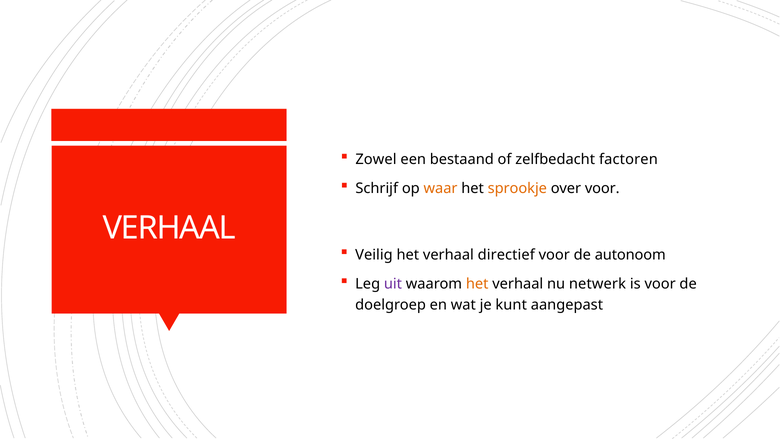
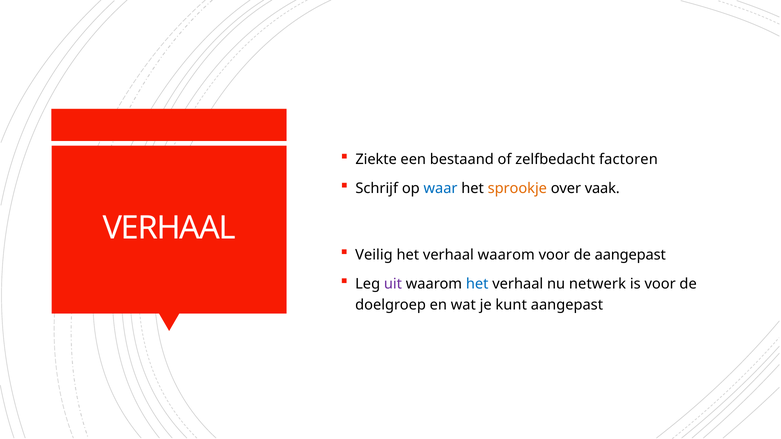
Zowel: Zowel -> Ziekte (376, 159)
waar colour: orange -> blue (441, 189)
over voor: voor -> vaak (602, 189)
verhaal directief: directief -> waarom (506, 255)
de autonoom: autonoom -> aangepast (630, 255)
het colour: orange -> blue (477, 284)
